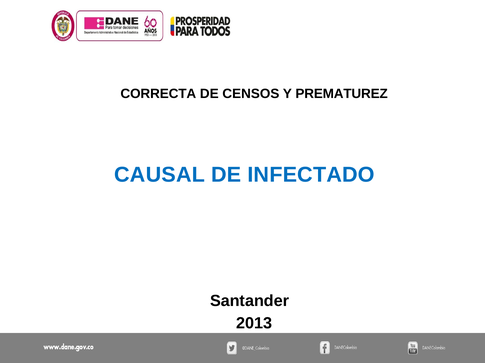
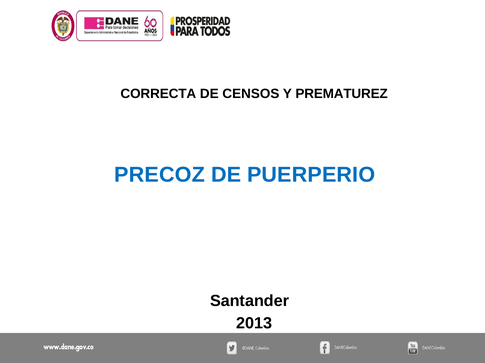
CAUSAL: CAUSAL -> PRECOZ (160, 175)
INFECTADO: INFECTADO -> PUERPERIO (311, 175)
